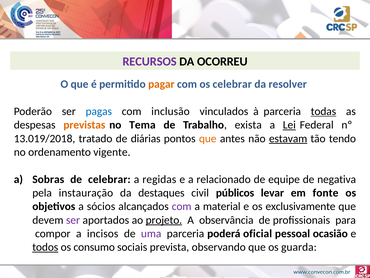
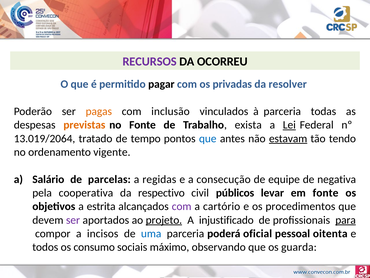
pagar colour: orange -> black (161, 84)
os celebrar: celebrar -> privadas (232, 84)
pagas colour: blue -> orange (99, 111)
todas underline: present -> none (323, 111)
no Tema: Tema -> Fonte (142, 125)
13.019/2018: 13.019/2018 -> 13.019/2064 (45, 138)
diárias: diárias -> tempo (146, 138)
que colour: orange -> blue (208, 138)
Sobras: Sobras -> Salário (48, 179)
de celebrar: celebrar -> parcelas (109, 179)
relacionado: relacionado -> consecução (224, 179)
instauração: instauração -> cooperativa (86, 193)
destaques: destaques -> respectivo (161, 193)
sócios: sócios -> estrita (101, 206)
material: material -> cartório (222, 206)
exclusivamente: exclusivamente -> procedimentos (300, 206)
observância: observância -> injustificado (226, 220)
para underline: none -> present (346, 220)
uma colour: purple -> blue (151, 233)
ocasião: ocasião -> oitenta (330, 233)
todos underline: present -> none (45, 247)
prevista: prevista -> máximo (170, 247)
